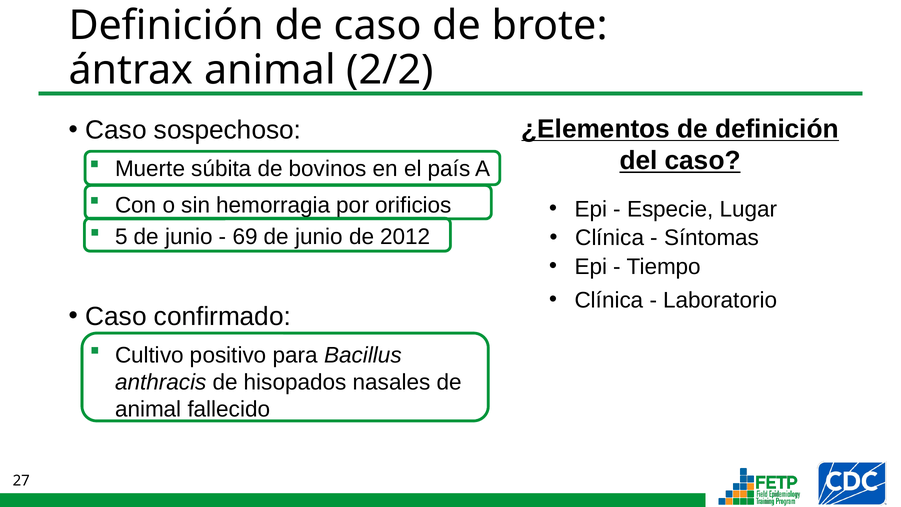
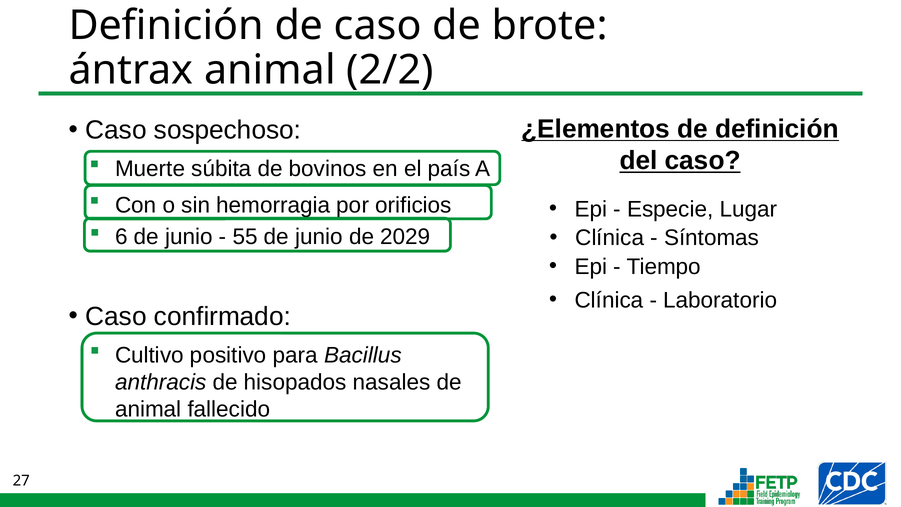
5: 5 -> 6 (121, 237)
69: 69 -> 55 (245, 237)
2012: 2012 -> 2029 (405, 237)
